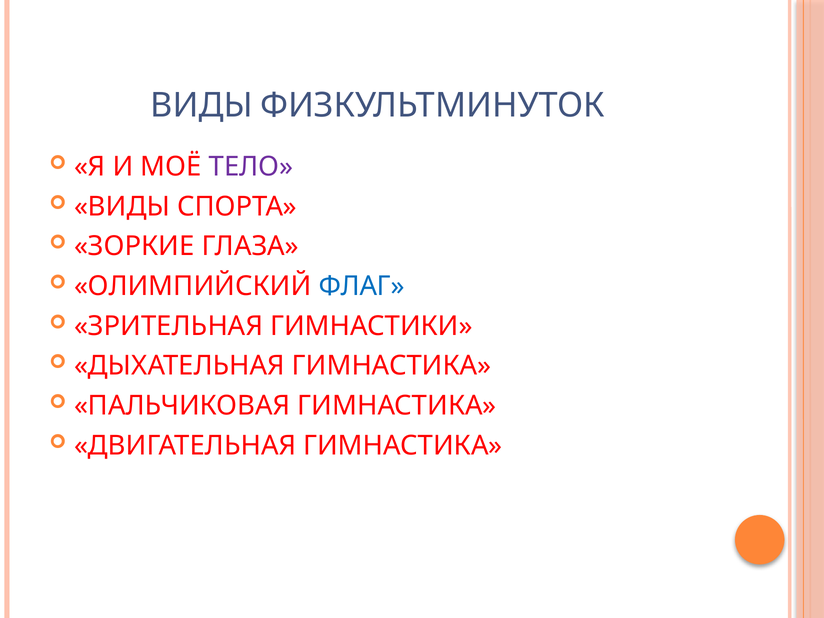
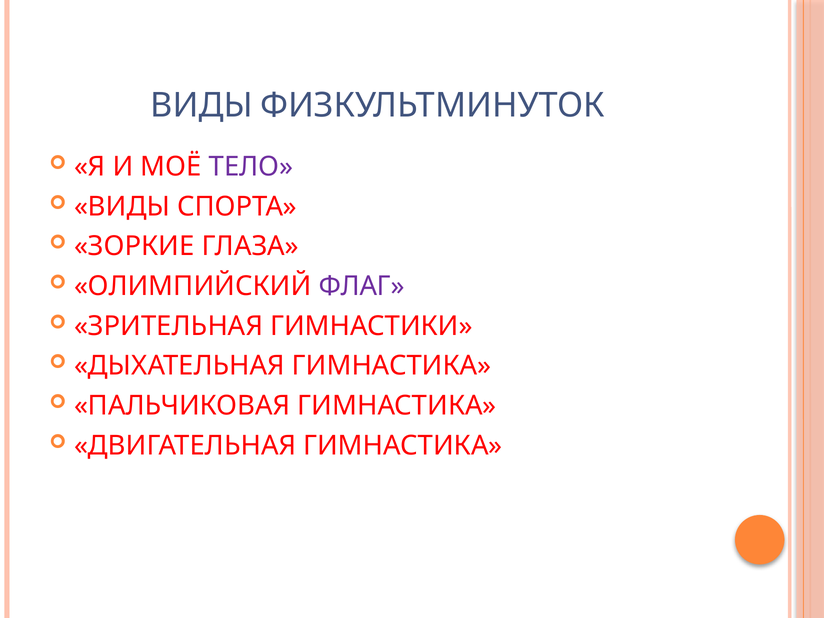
ФЛАГ colour: blue -> purple (362, 286)
